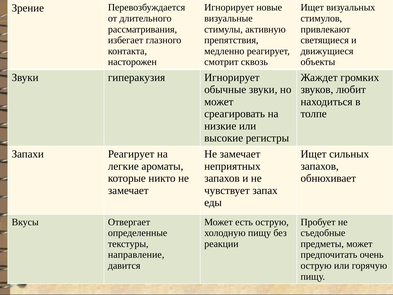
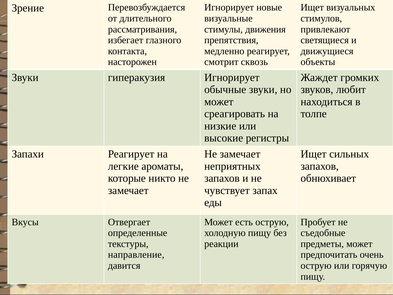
активную: активную -> движения (265, 29)
